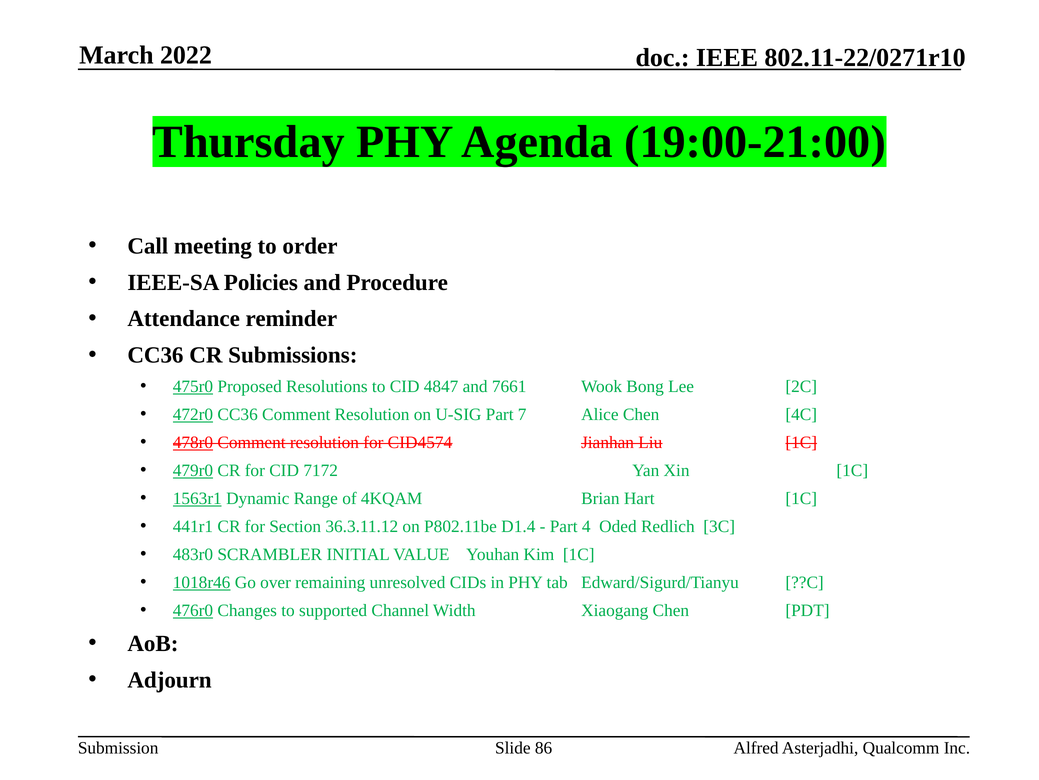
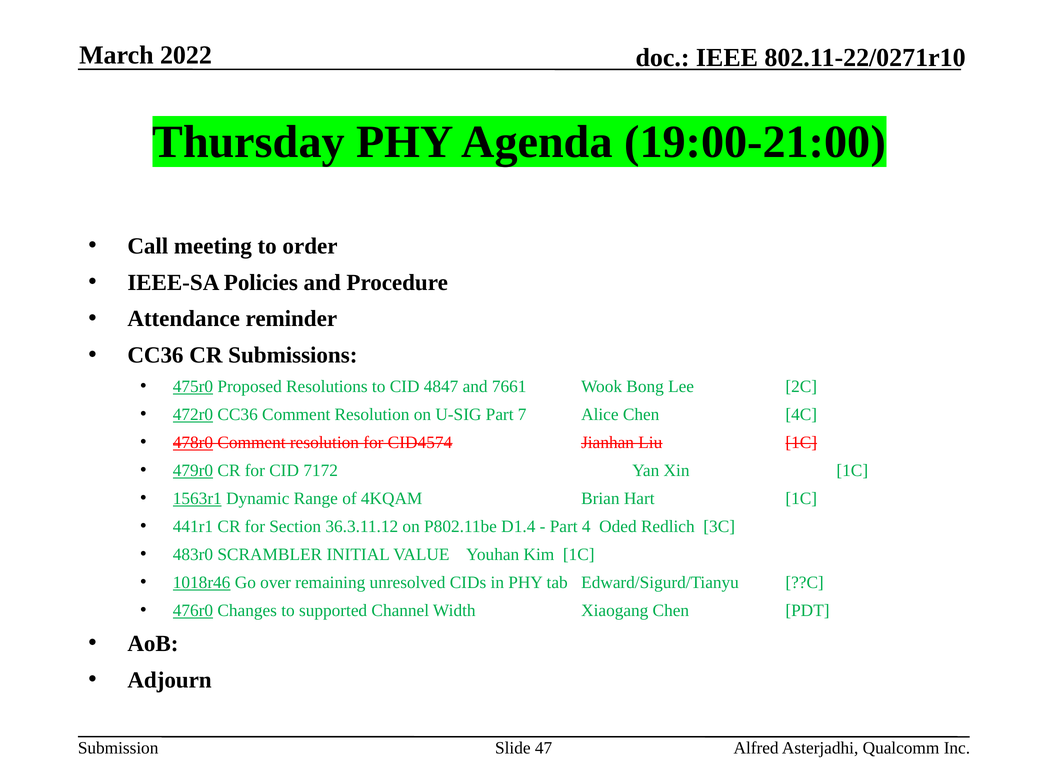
86: 86 -> 47 (544, 747)
